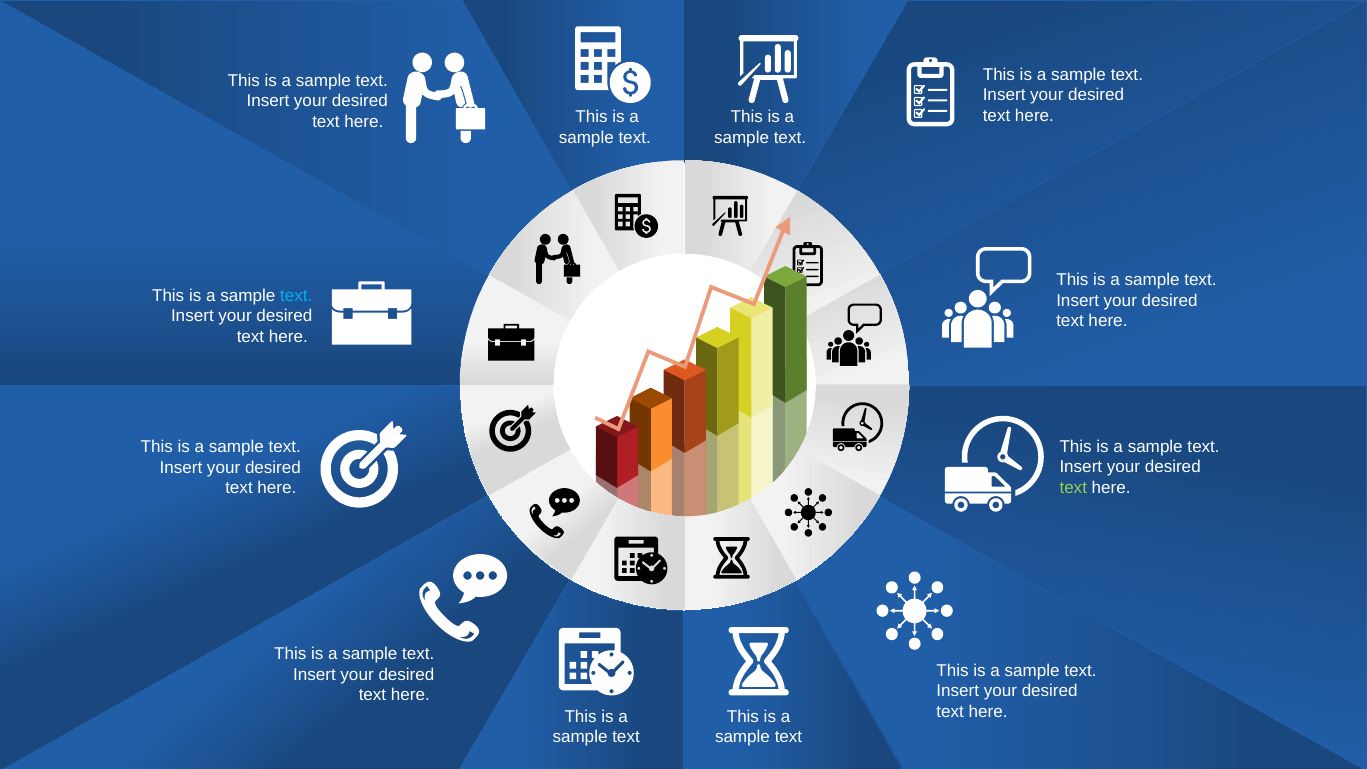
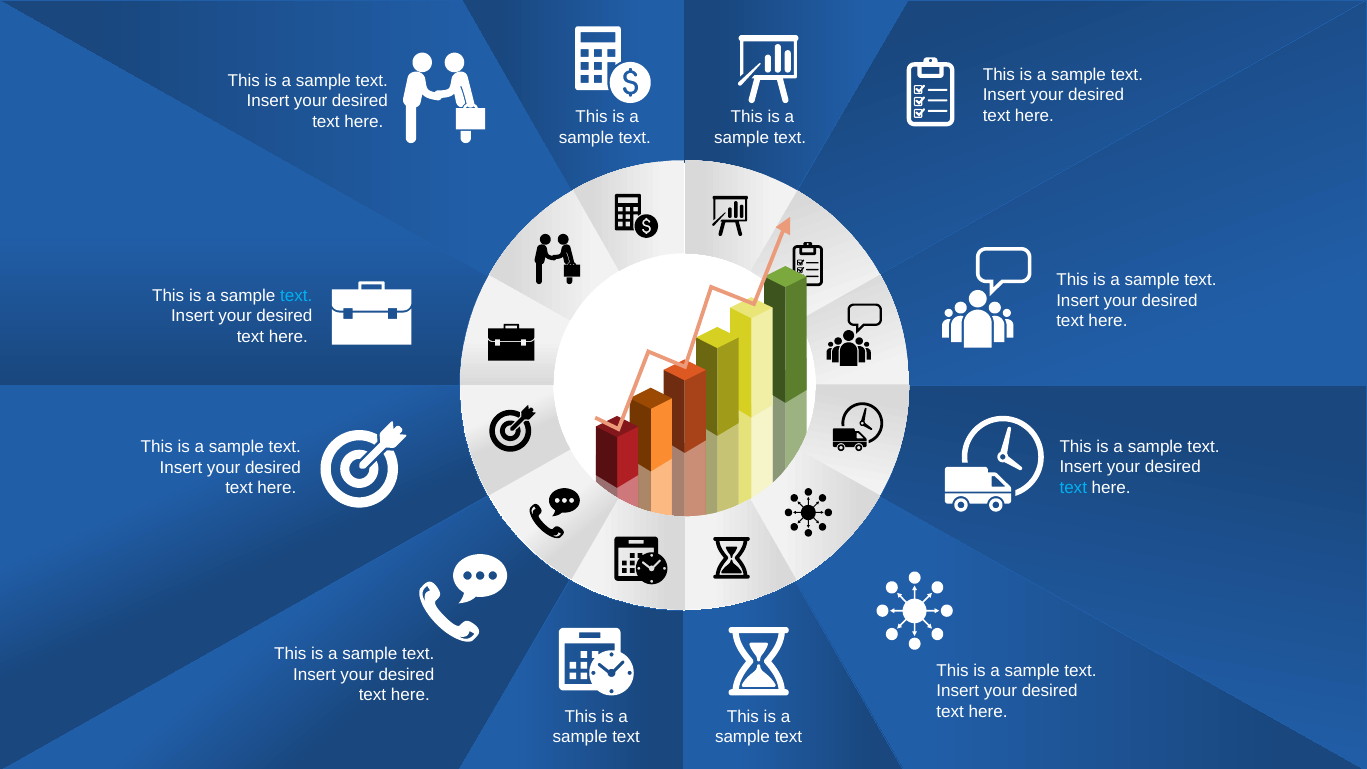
text colour: light green -> light blue (1073, 488)
